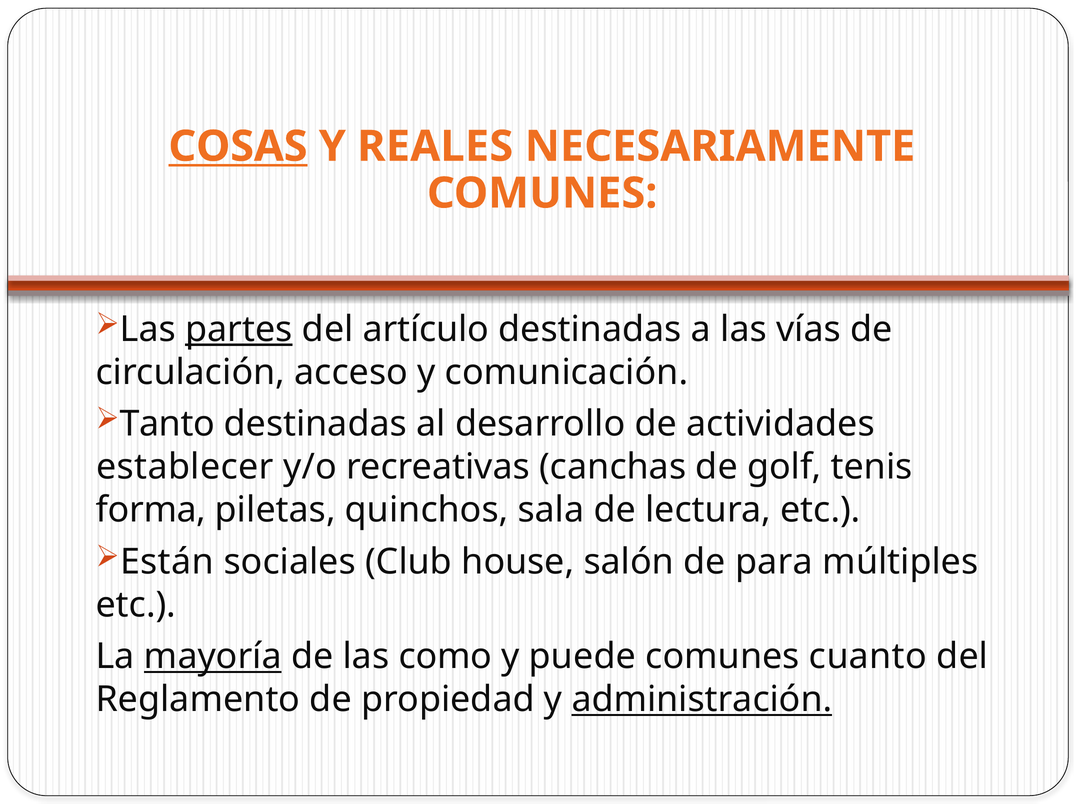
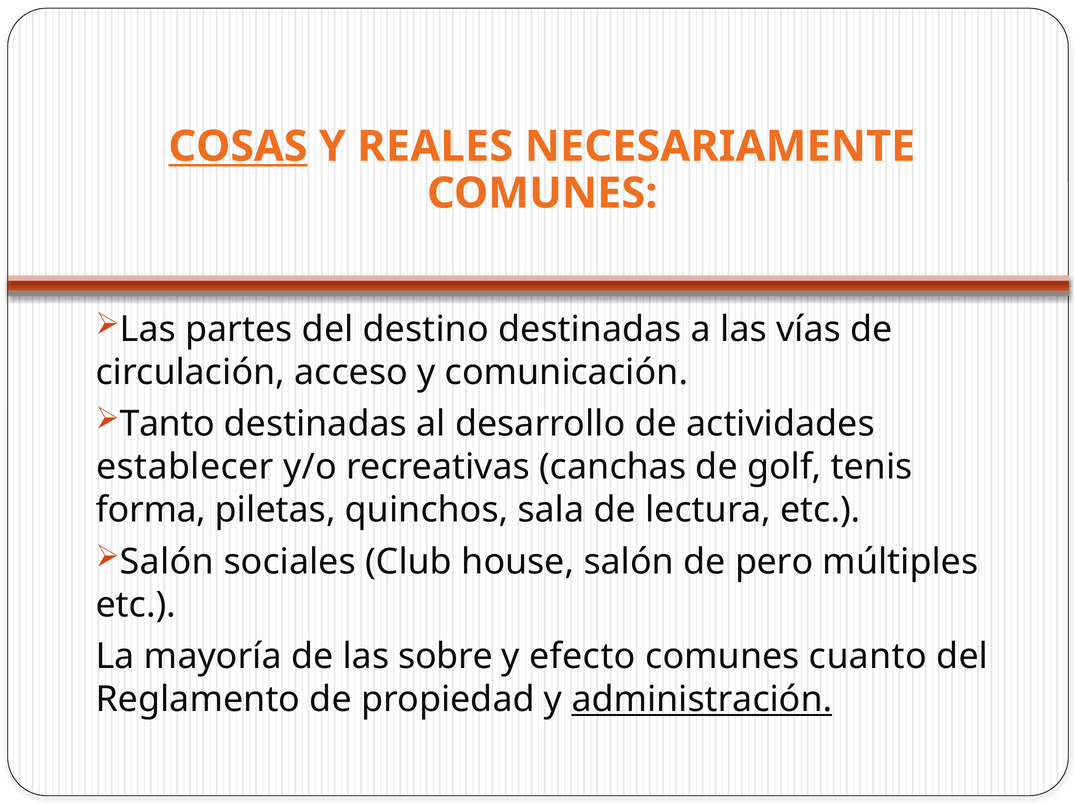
partes underline: present -> none (239, 329)
artículo: artículo -> destino (426, 329)
Están: Están -> Salón (167, 562)
para: para -> pero (774, 562)
mayoría underline: present -> none (213, 657)
como: como -> sobre (445, 657)
puede: puede -> efecto (582, 657)
